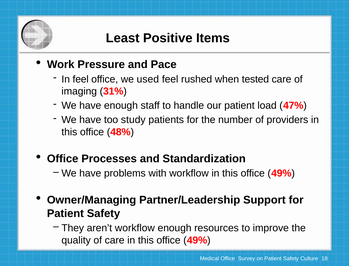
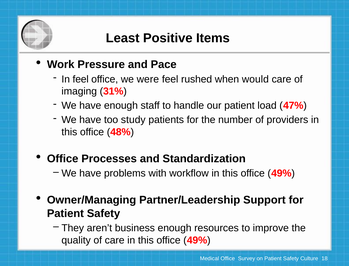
used: used -> were (148, 79)
tested: tested -> would (255, 79)
aren’t workflow: workflow -> business (135, 228)
